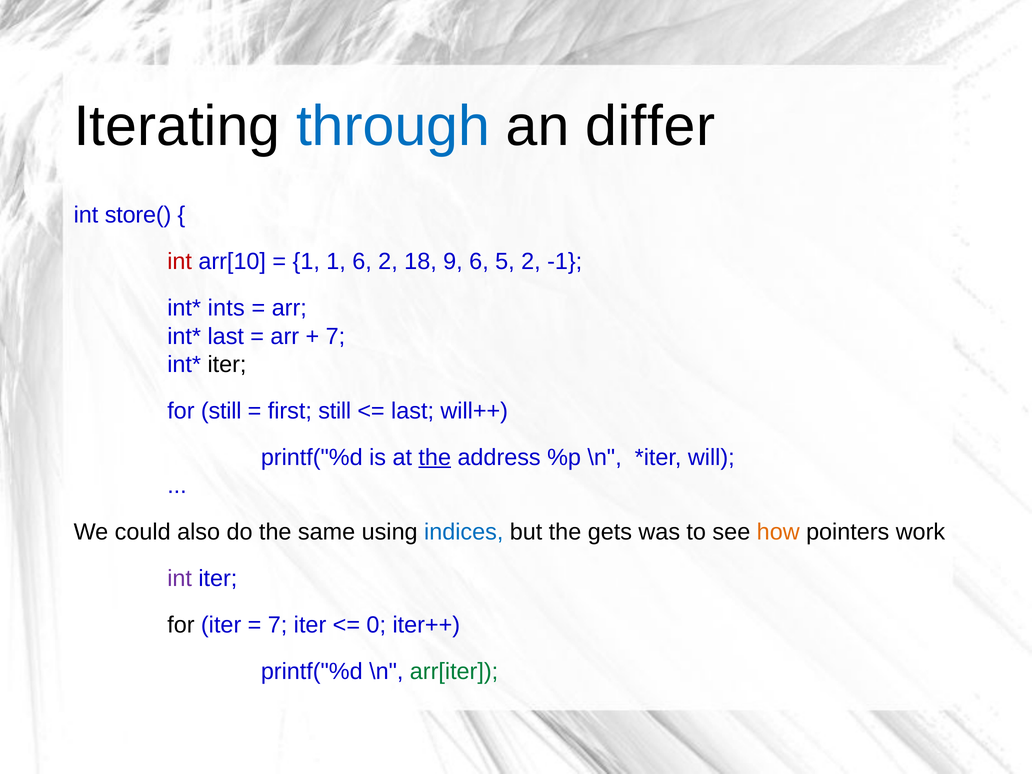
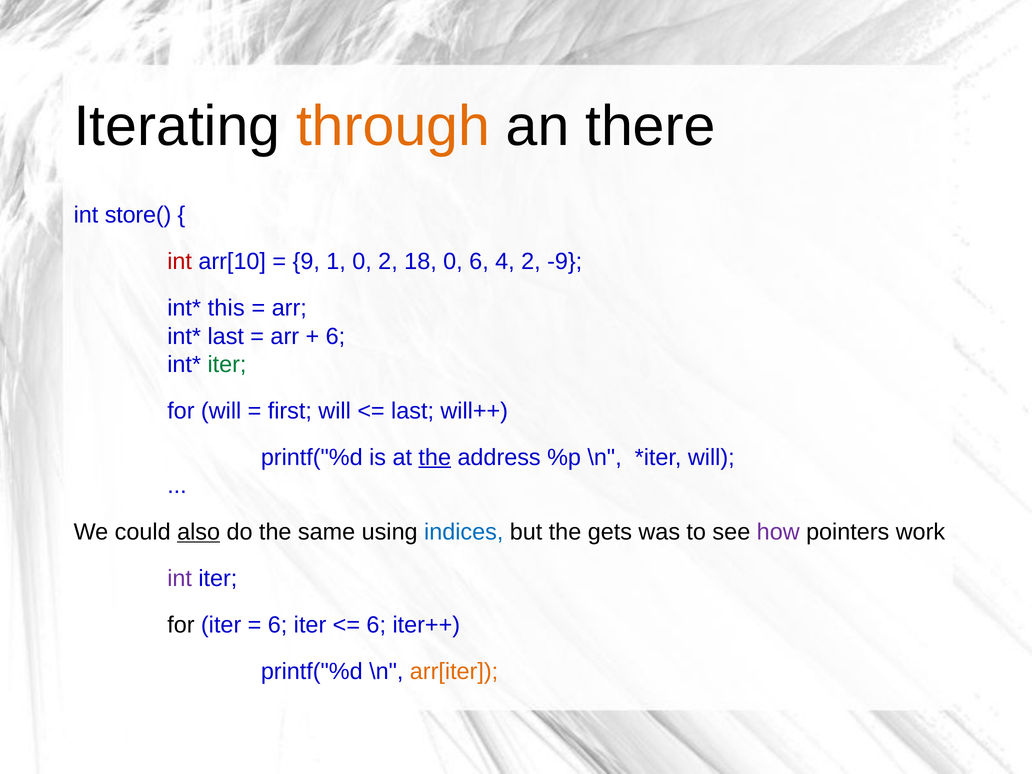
through colour: blue -> orange (393, 126)
differ: differ -> there (650, 126)
1: 1 -> 9 (306, 262)
1 6: 6 -> 0 (362, 262)
18 9: 9 -> 0 (453, 262)
5: 5 -> 4 (505, 262)
-1: -1 -> -9 (565, 262)
ints: ints -> this (226, 308)
7: 7 -> 6 (335, 336)
iter colour: black -> green (227, 364)
for still: still -> will (221, 411)
first still: still -> will (335, 411)
also underline: none -> present (199, 532)
how colour: orange -> purple (778, 532)
7: 7 -> 6 (278, 625)
0: 0 -> 6 (376, 625)
arr[iter colour: green -> orange (454, 671)
